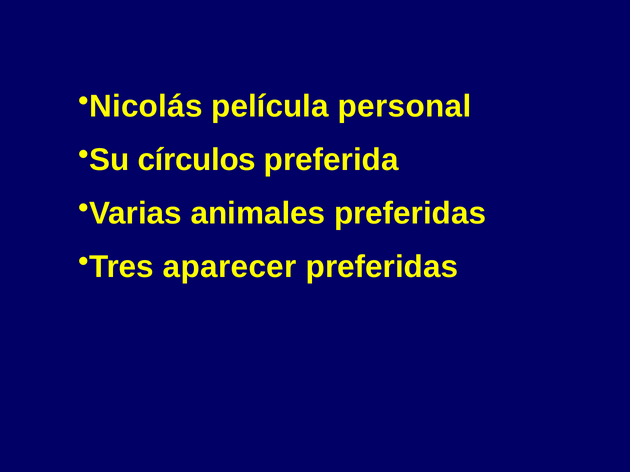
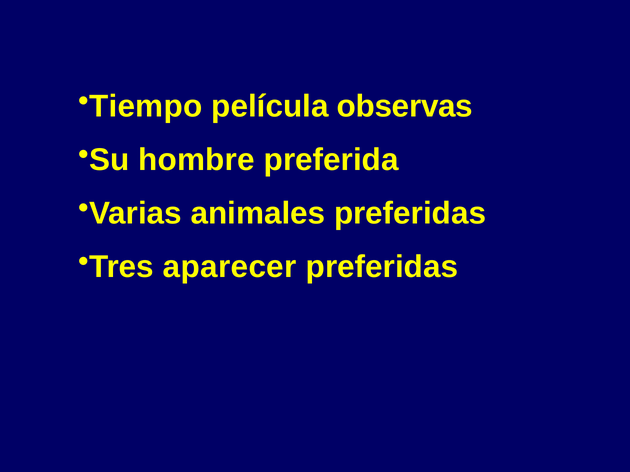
Nicolás: Nicolás -> Tiempo (146, 107)
personal: personal -> observas (405, 107)
círculos: círculos -> hombre (196, 160)
